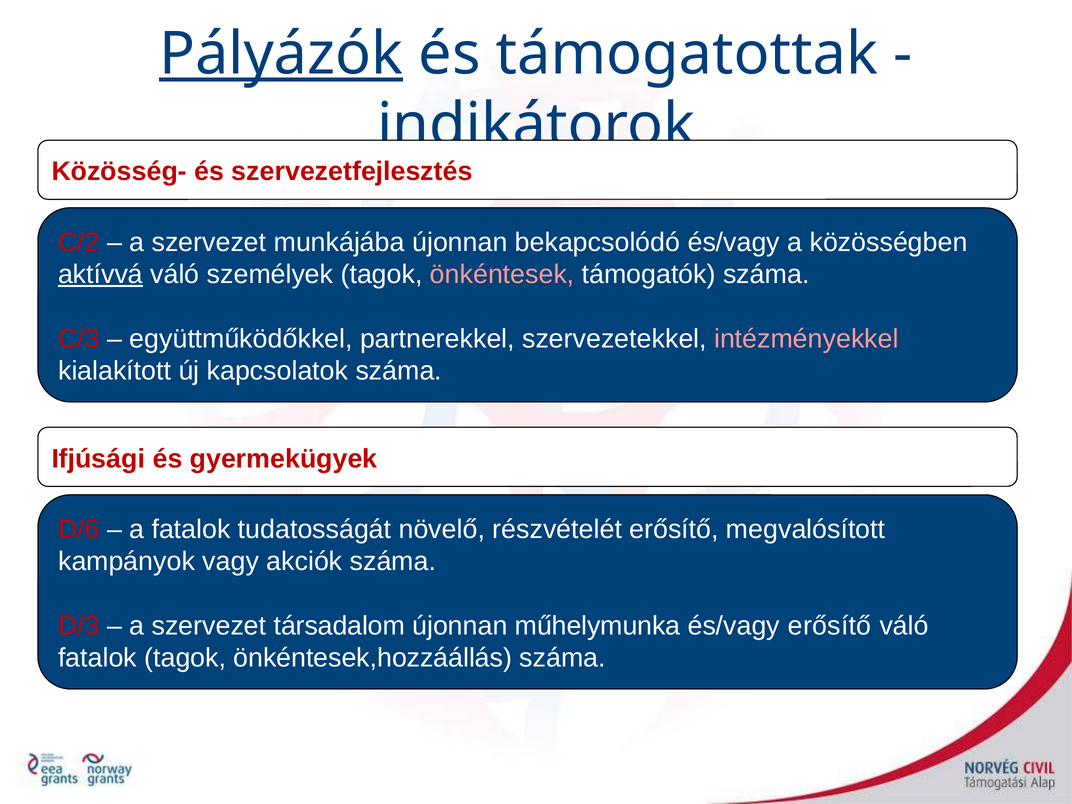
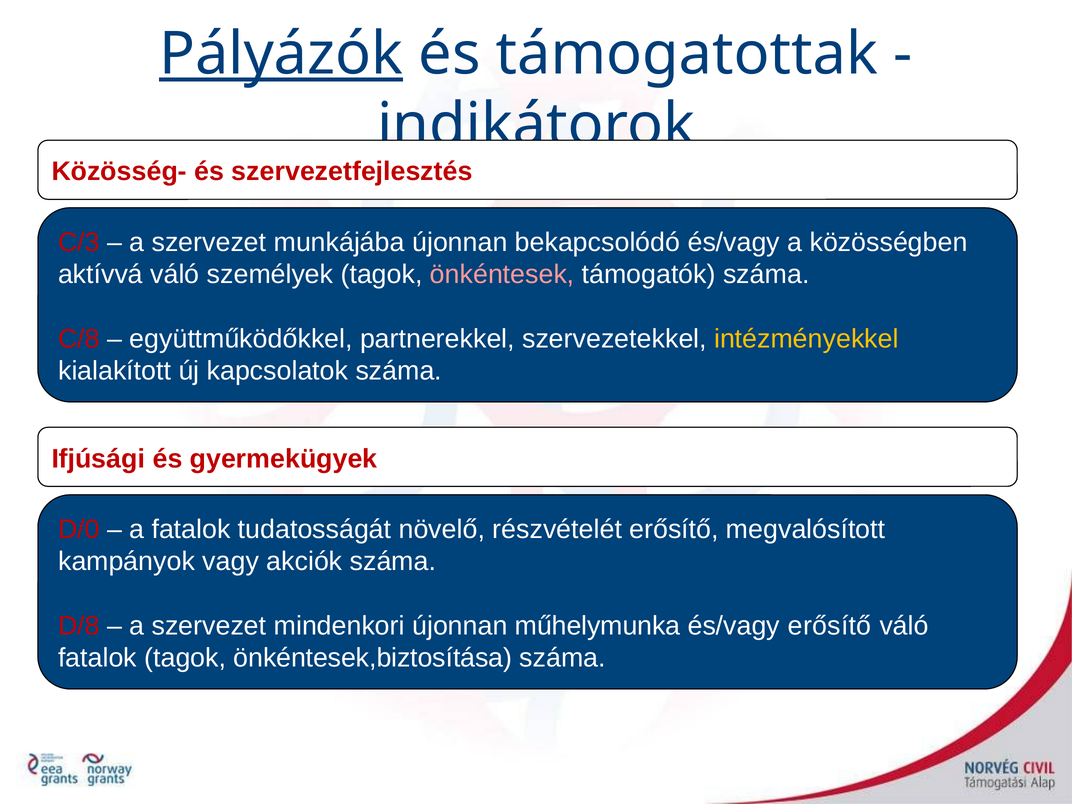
C/2: C/2 -> C/3 (79, 242)
aktívvá underline: present -> none (100, 275)
C/3: C/3 -> C/8 (79, 339)
intézményekkel colour: pink -> yellow (806, 339)
D/6: D/6 -> D/0 (79, 529)
D/3: D/3 -> D/8 (79, 626)
társadalom: társadalom -> mindenkori (339, 626)
önkéntesek,hozzáállás: önkéntesek,hozzáállás -> önkéntesek,biztosítása (373, 658)
